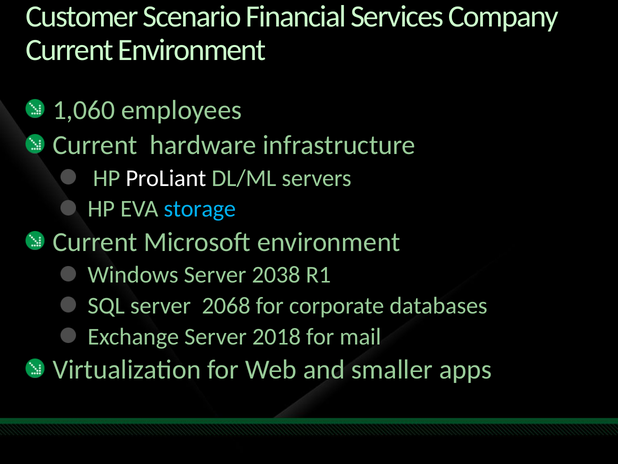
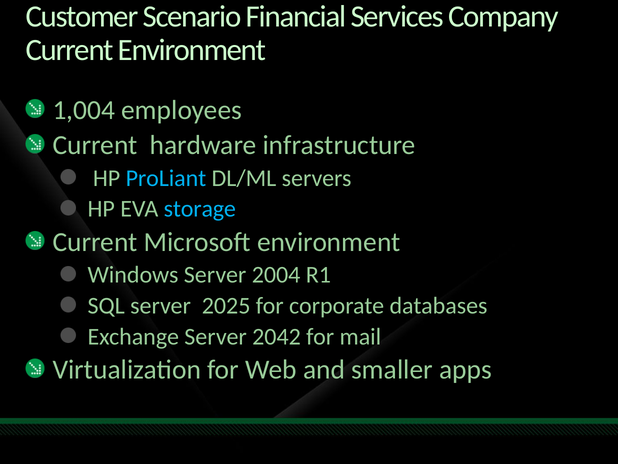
1,060: 1,060 -> 1,004 (84, 110)
ProLiant colour: white -> light blue (166, 178)
2038: 2038 -> 2004 (276, 275)
2068: 2068 -> 2025 (226, 305)
2018: 2018 -> 2042 (277, 336)
